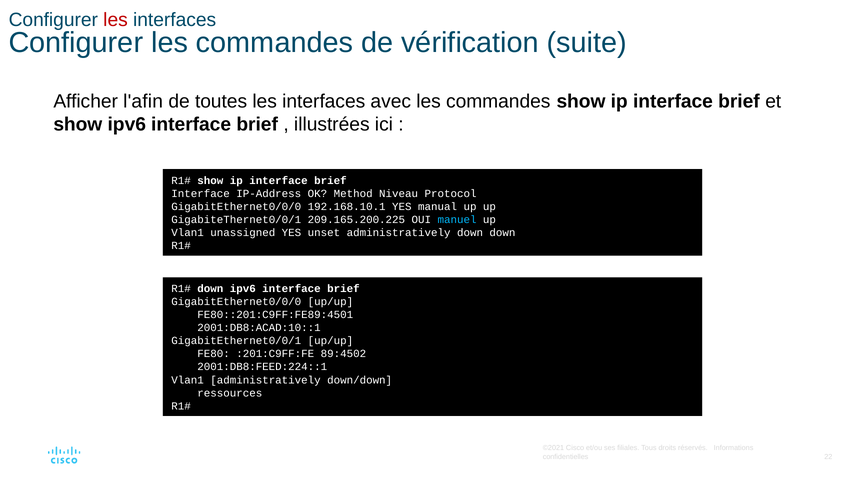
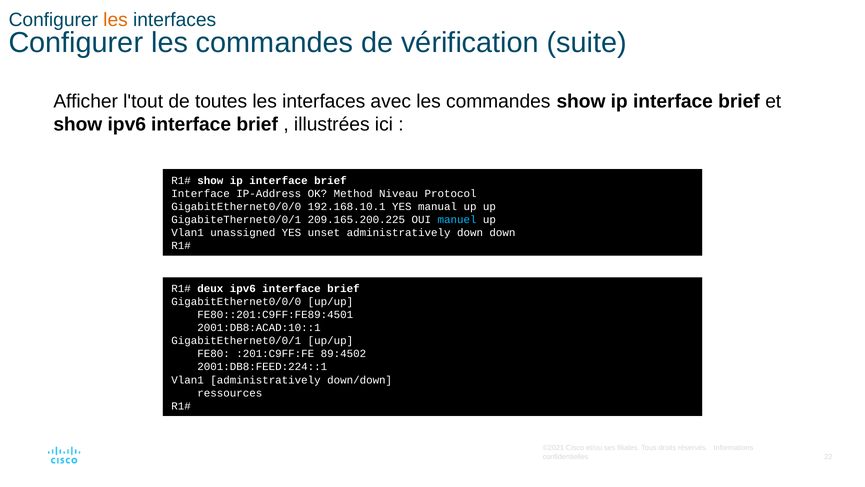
les colour: red -> orange (116, 20)
l'afin: l'afin -> l'tout (143, 101)
down: down -> deux (210, 289)
